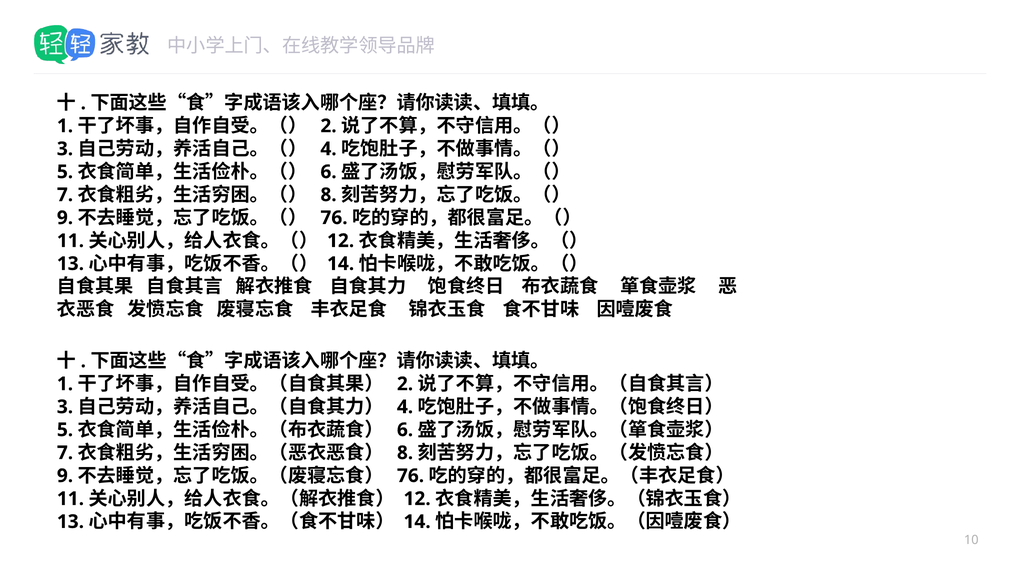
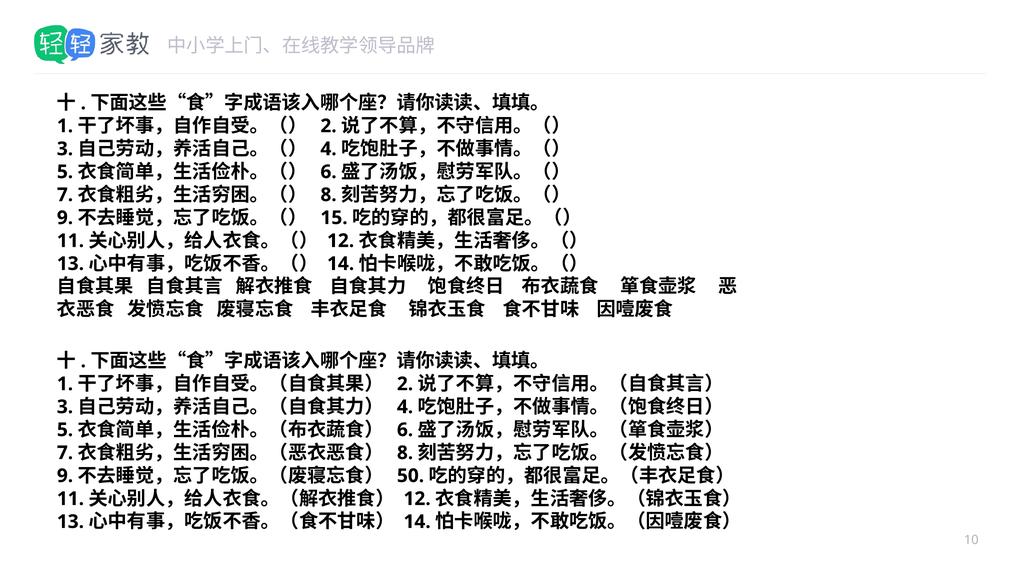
76: 76 -> 15 (334, 218)
76: 76 -> 50 (411, 476)
